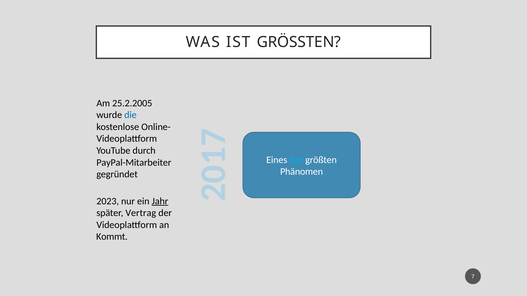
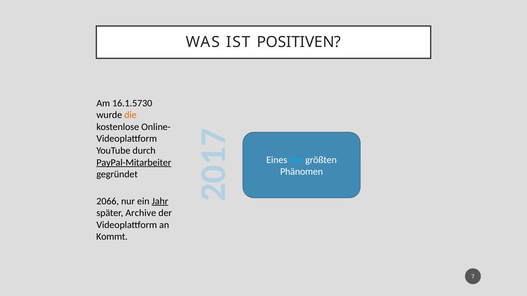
IST GRÖSSTEN: GRÖSSTEN -> POSITIVEN (299, 42)
25.2.2005: 25.2.2005 -> 16.1.5730 (132, 103)
die colour: blue -> orange (130, 115)
PayPal-Mitarbeiter underline: none -> present (134, 163)
2023: 2023 -> 2066 (108, 202)
Vertrag: Vertrag -> Archive (141, 213)
